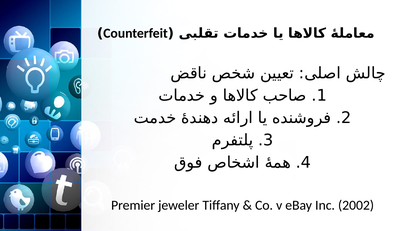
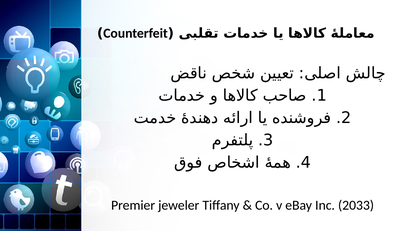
2002: 2002 -> 2033 (356, 205)
